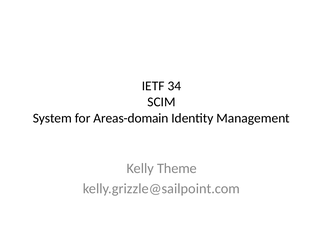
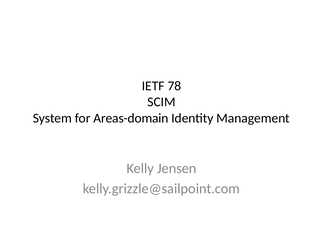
34: 34 -> 78 (174, 86)
Theme: Theme -> Jensen (177, 169)
